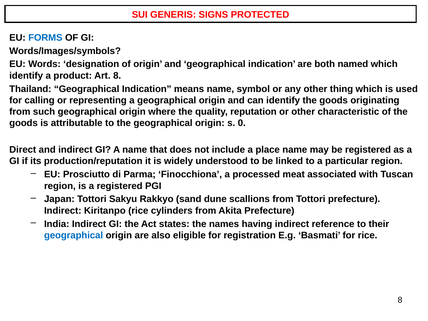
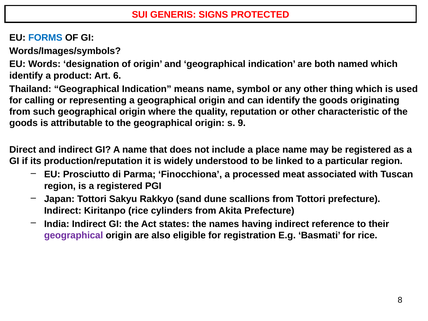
Art 8: 8 -> 6 (117, 76)
0: 0 -> 9 (242, 123)
geographical colour: blue -> purple (74, 235)
